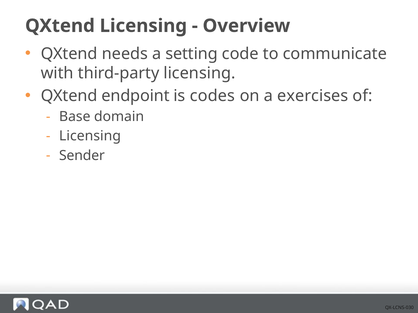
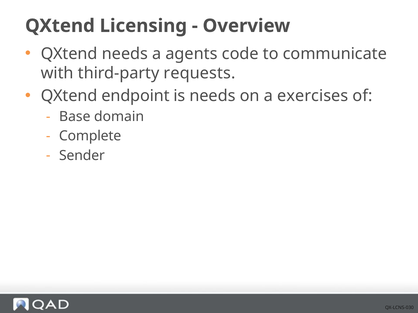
setting: setting -> agents (192, 54)
third-party licensing: licensing -> requests (199, 73)
is codes: codes -> needs (213, 96)
Licensing: Licensing -> Complete (90, 136)
